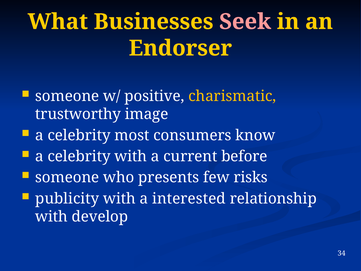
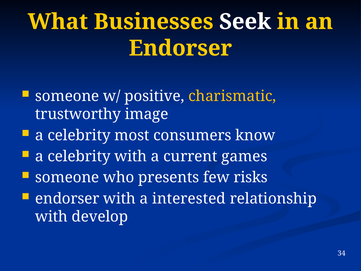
Seek colour: pink -> white (245, 22)
before: before -> games (244, 156)
publicity: publicity -> endorser (67, 198)
